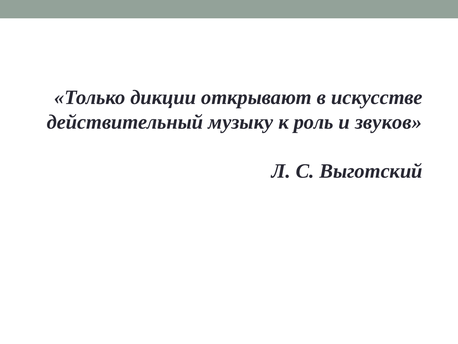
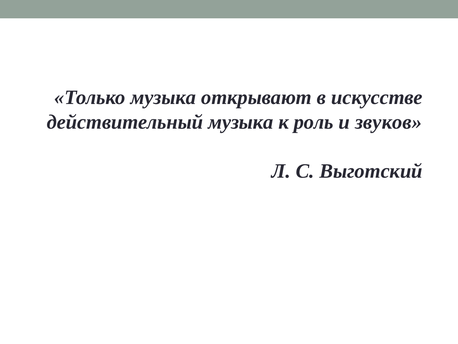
Только дикции: дикции -> музыка (163, 97)
действительный музыку: музыку -> музыка (241, 122)
